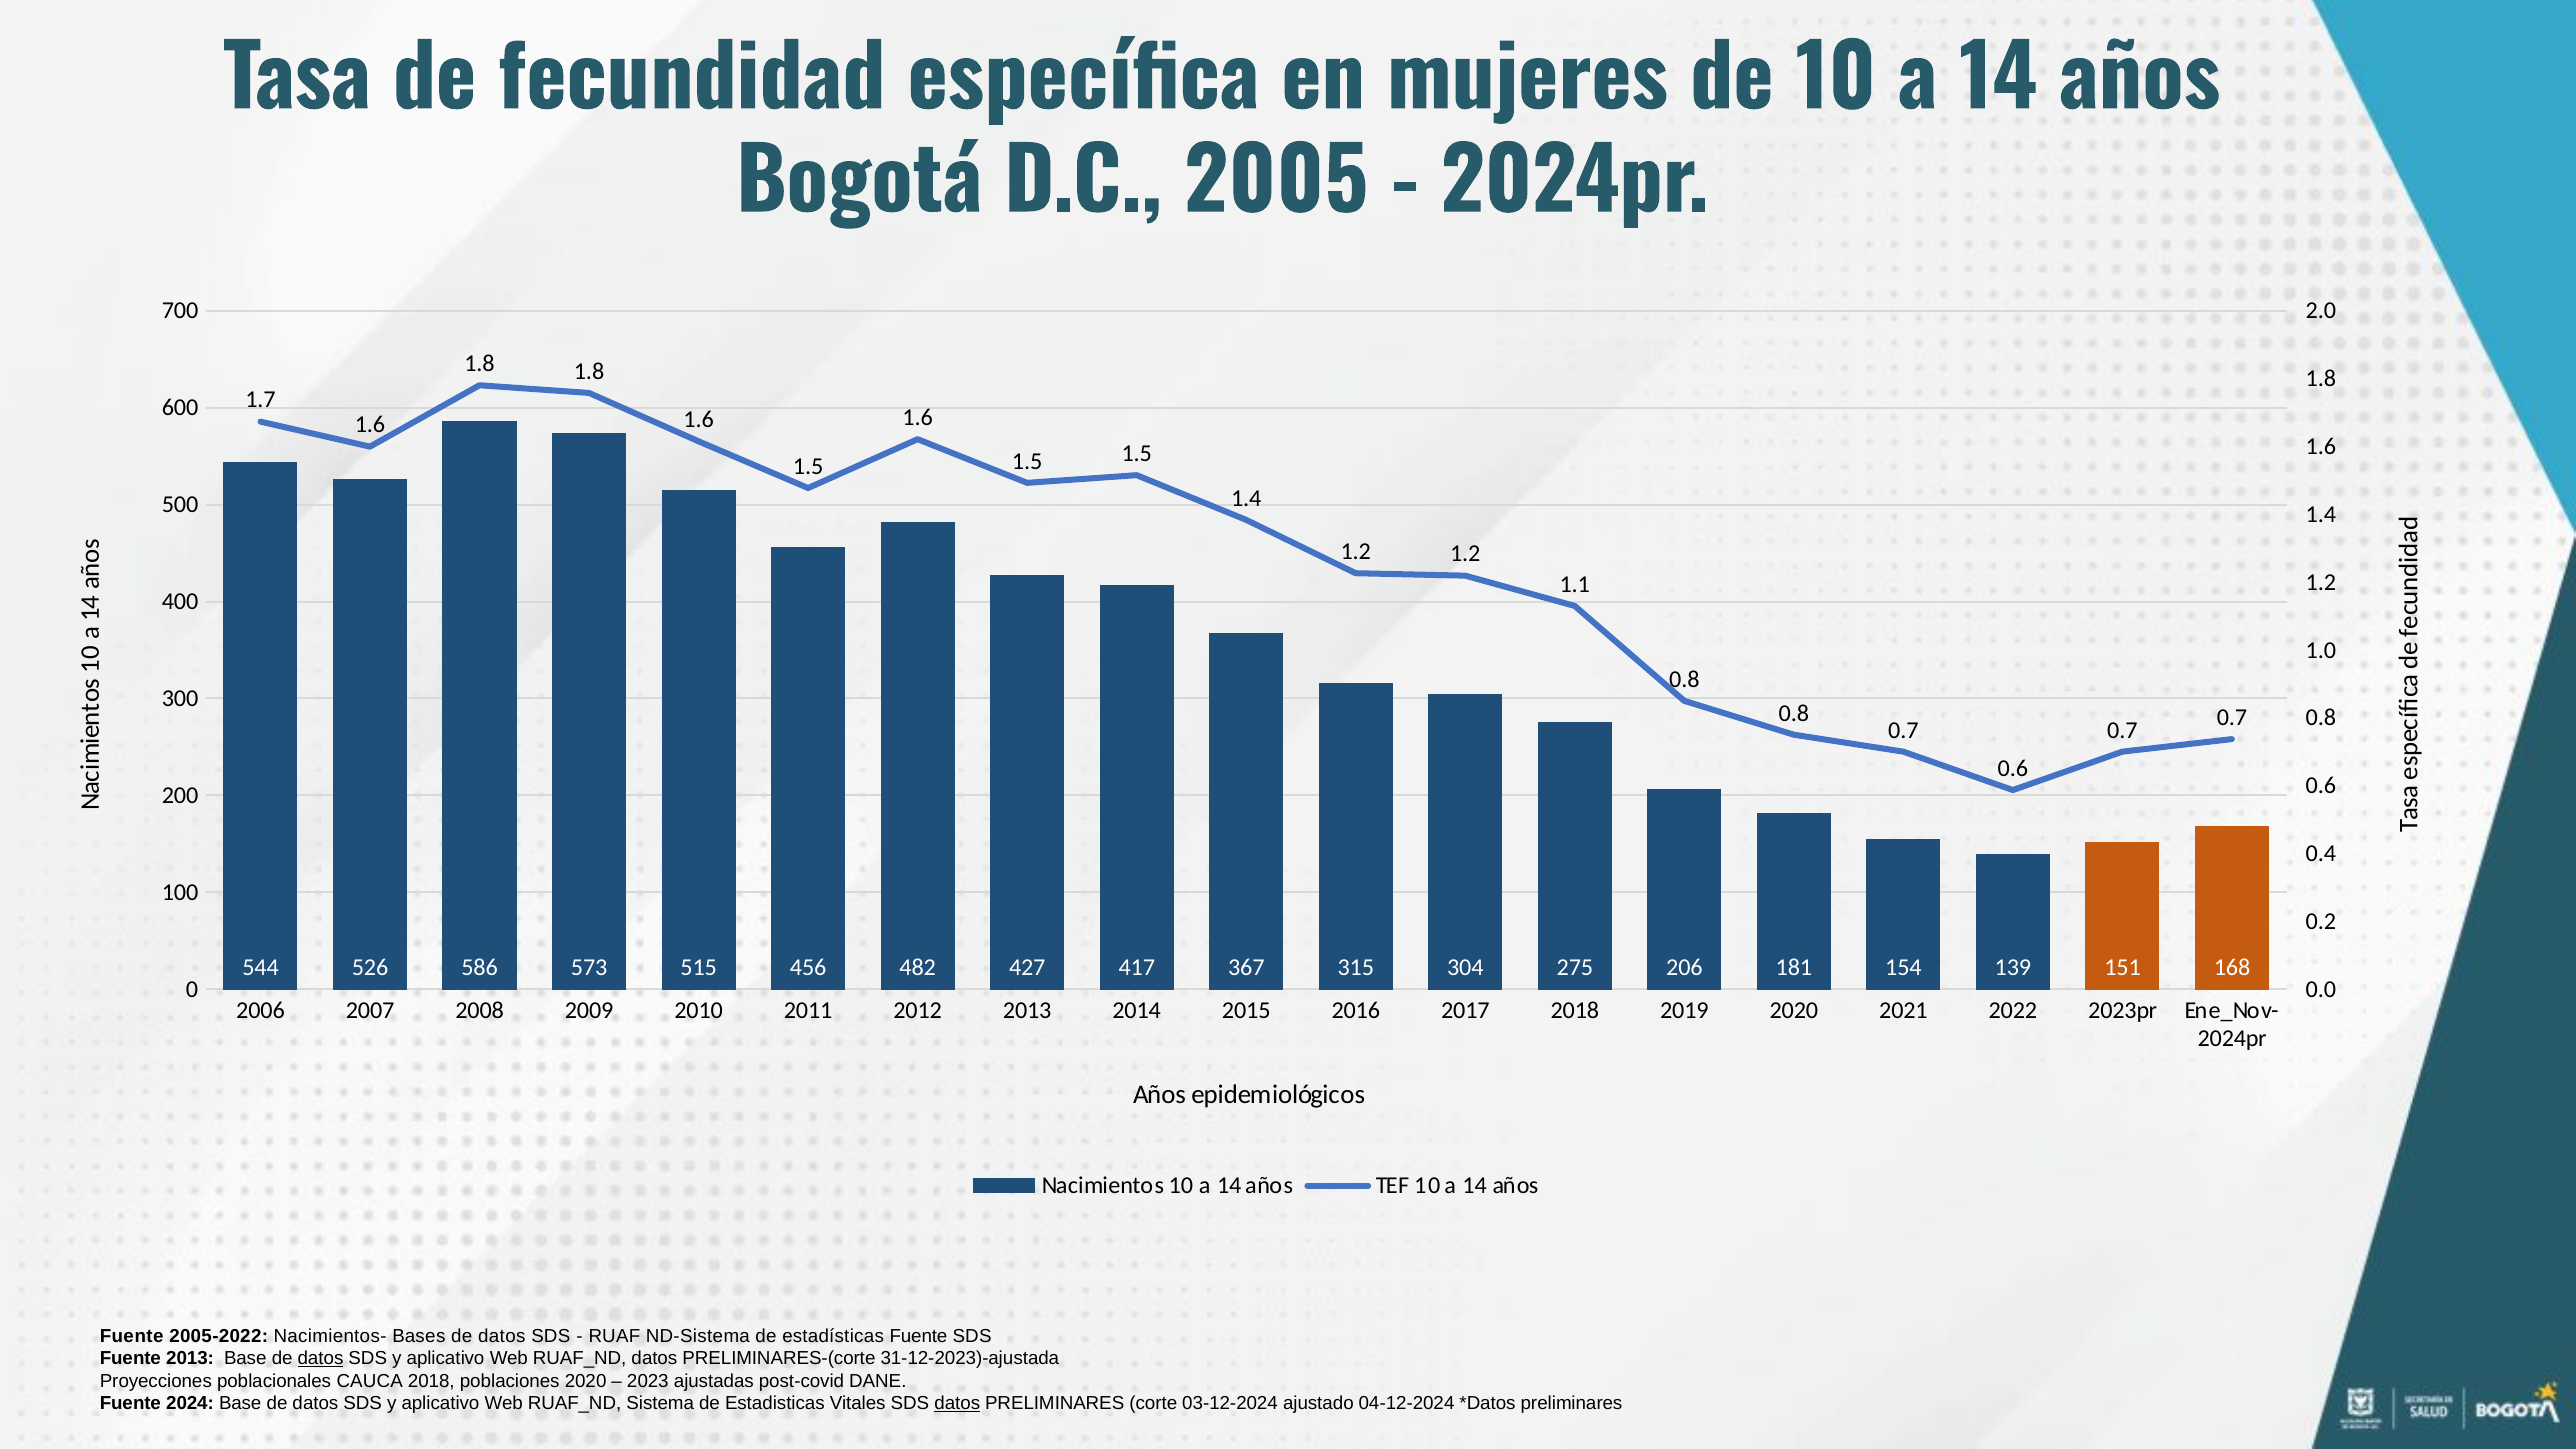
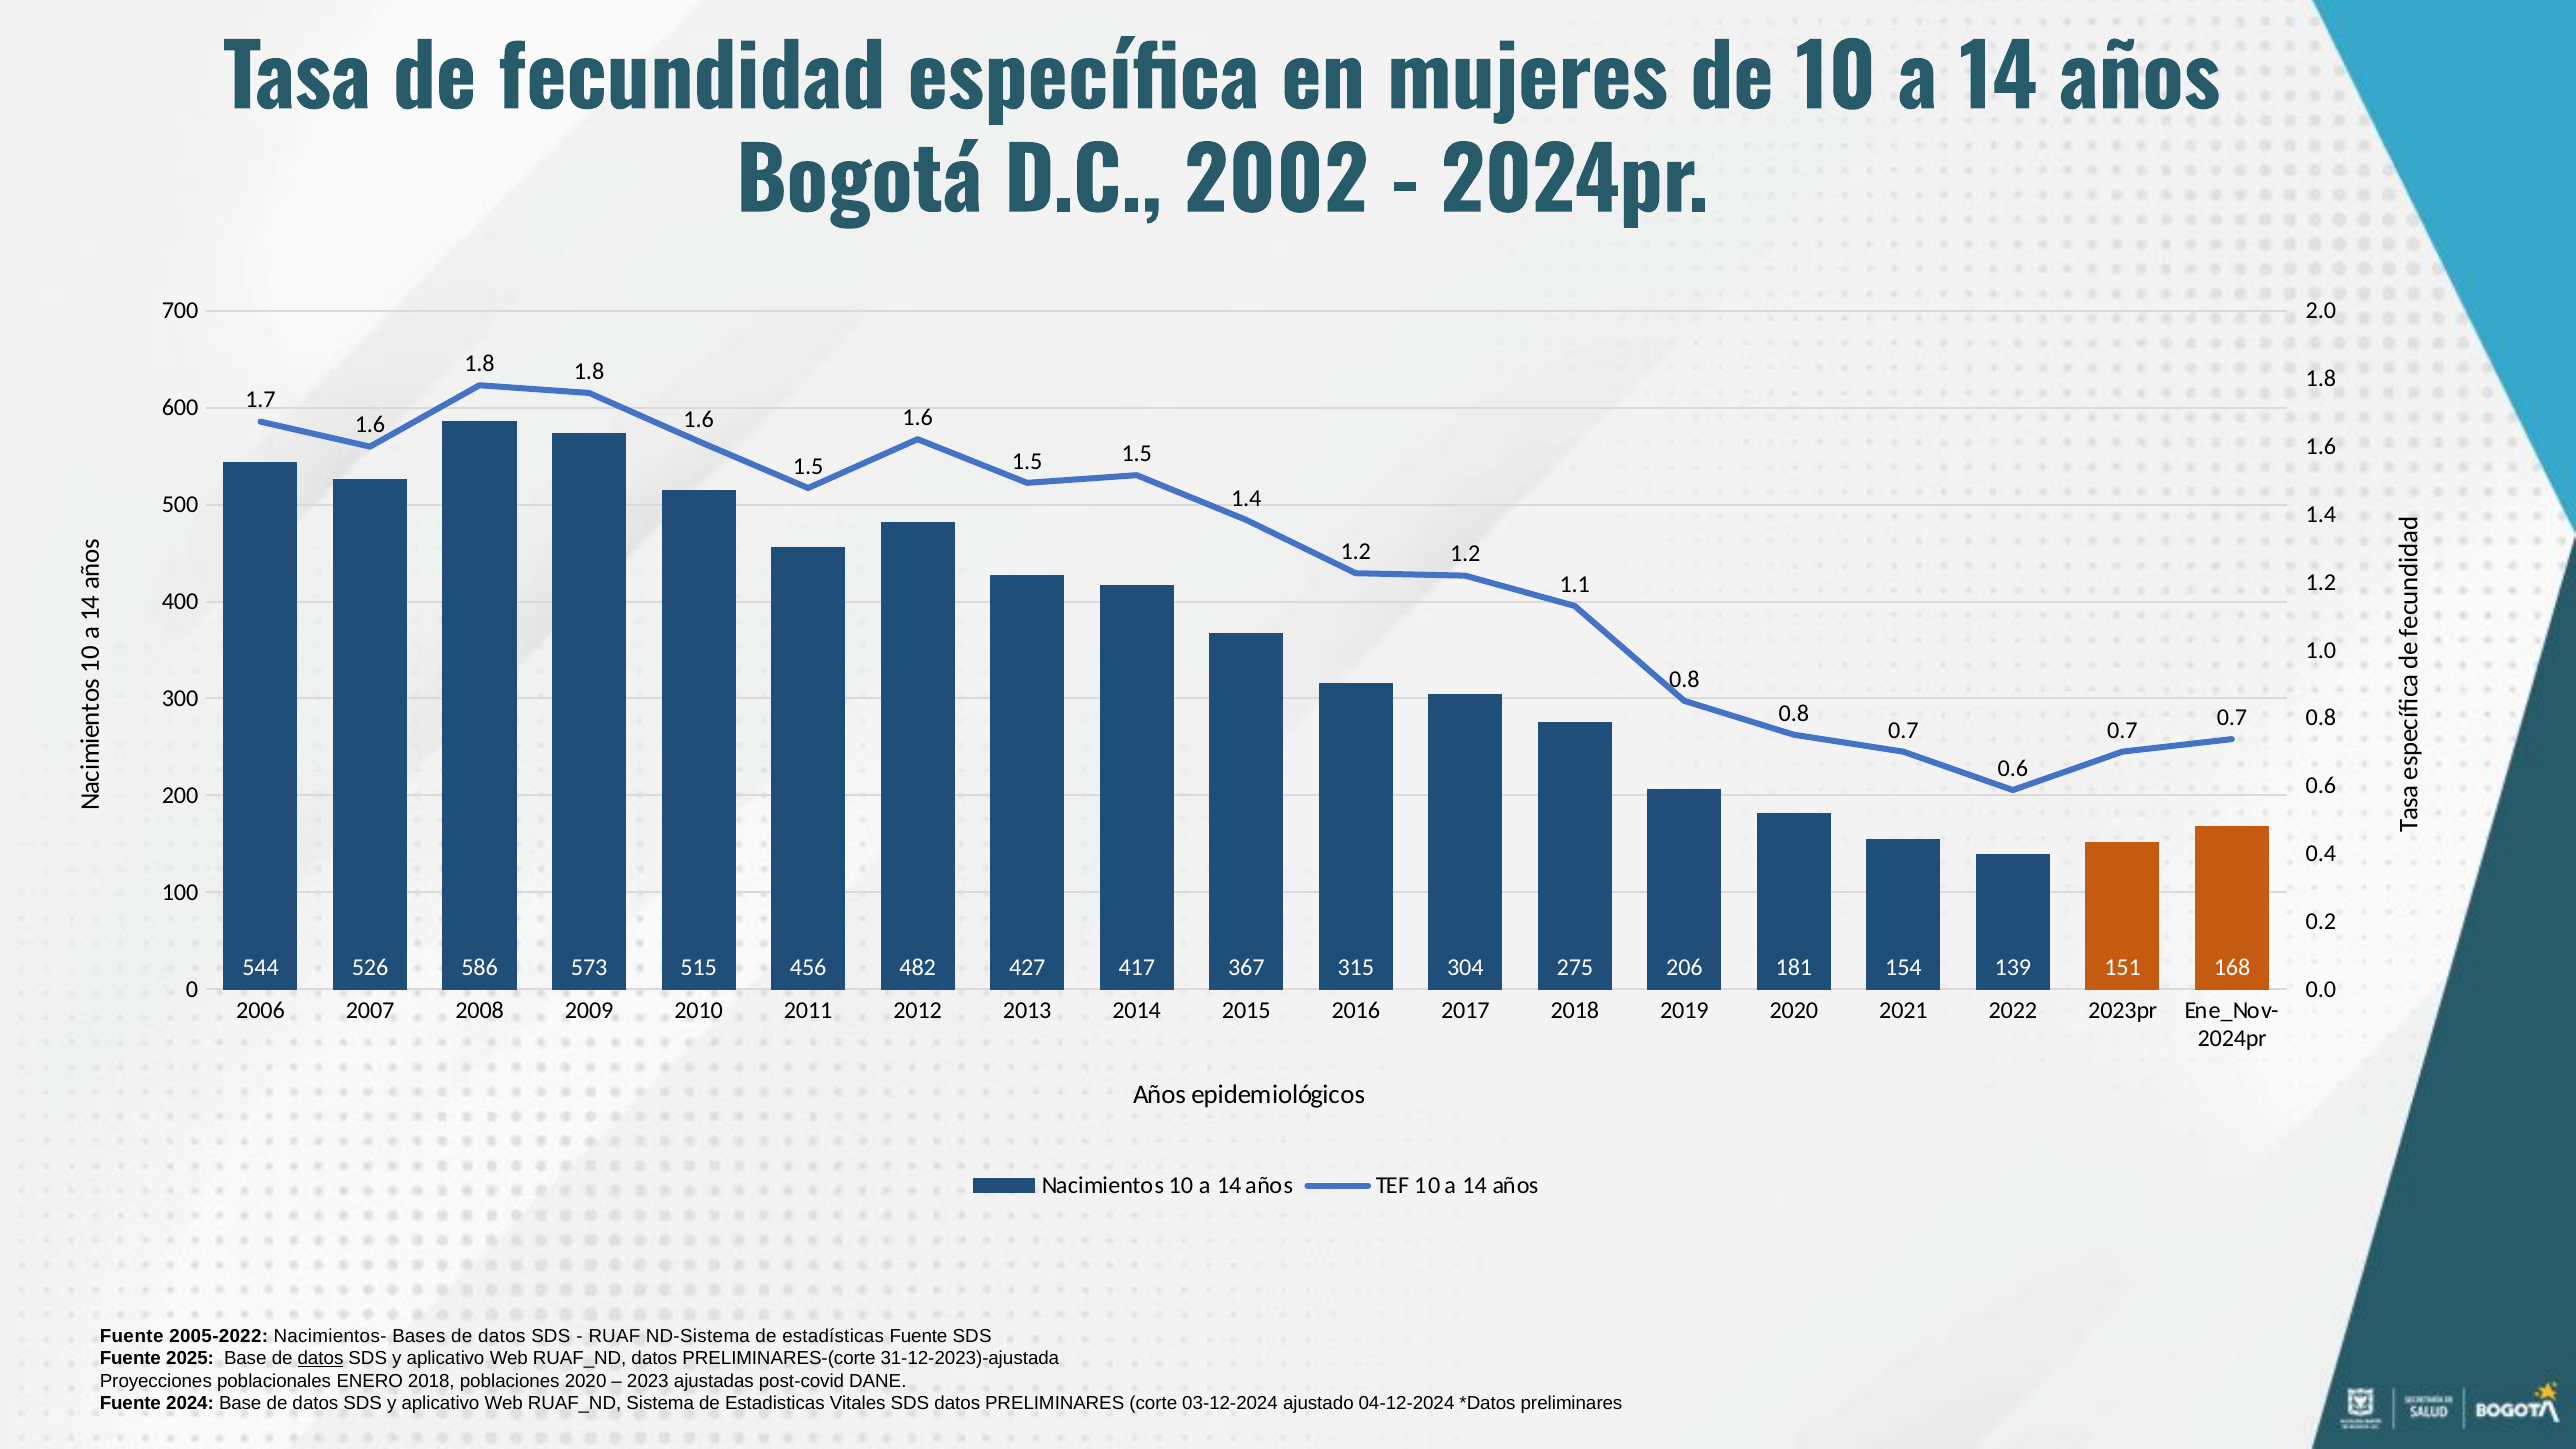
2005: 2005 -> 2002 (1276, 183)
Fuente 2013: 2013 -> 2025 (190, 1359)
CAUCA: CAUCA -> ENERO (370, 1381)
datos underline: present -> none (957, 1404)
